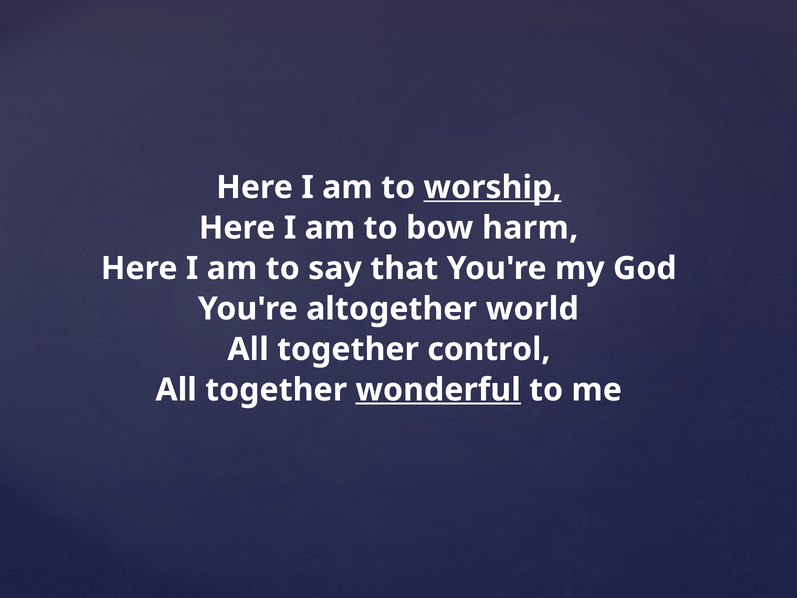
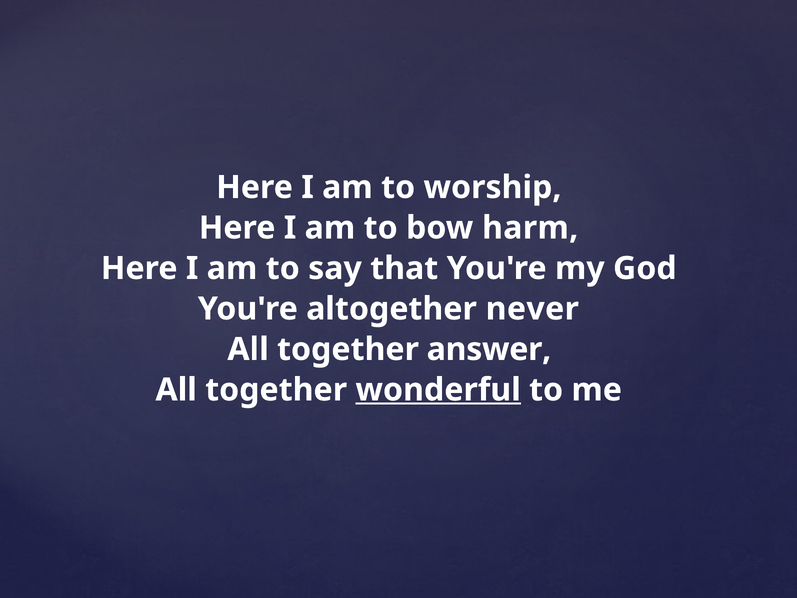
worship underline: present -> none (493, 187)
world: world -> never (532, 309)
control: control -> answer (489, 349)
